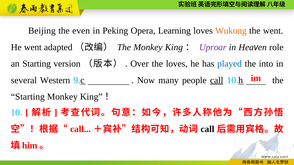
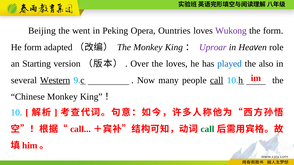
even: even -> went (81, 31)
Learning: Learning -> Ountries (174, 31)
Wukong colour: orange -> purple (231, 31)
the went: went -> form (273, 31)
He went: went -> form (33, 47)
into: into -> also (266, 64)
Western underline: none -> present (55, 80)
Starting: Starting -> Chinese (28, 97)
call colour: black -> green (207, 129)
